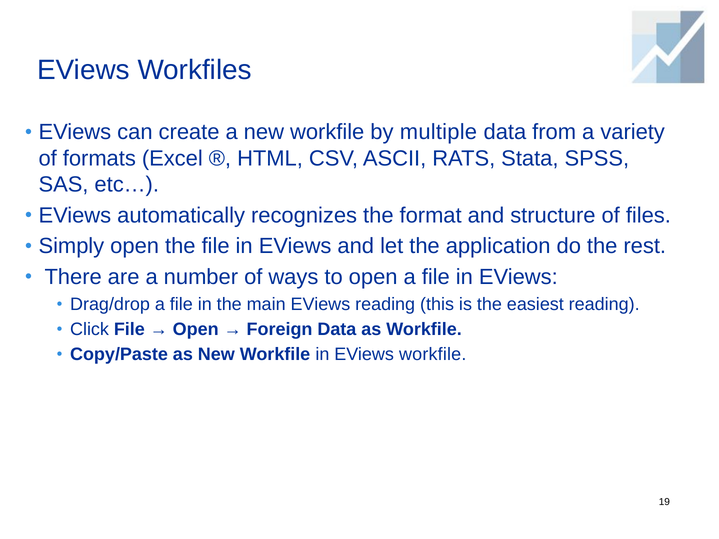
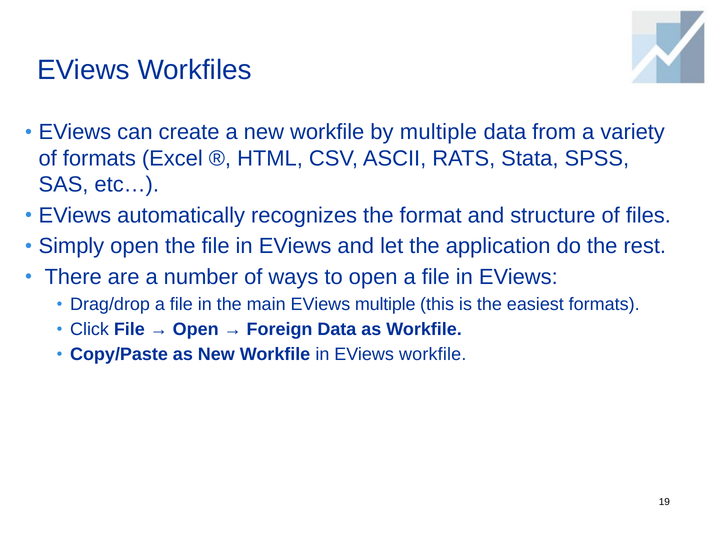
EViews reading: reading -> multiple (385, 304)
easiest reading: reading -> formats (604, 304)
